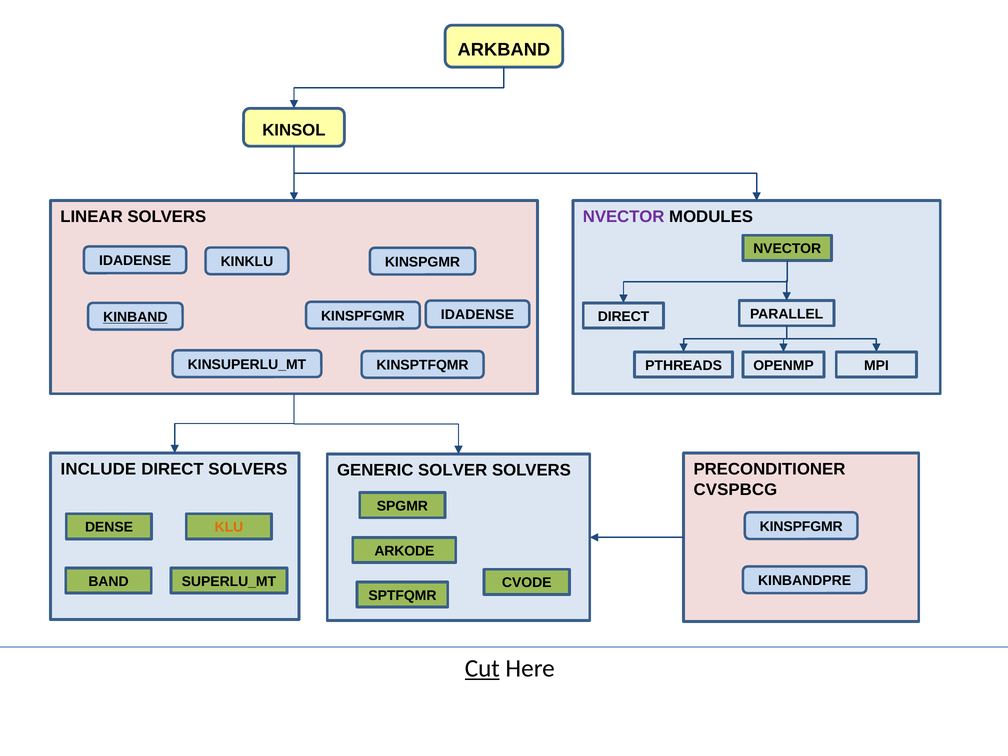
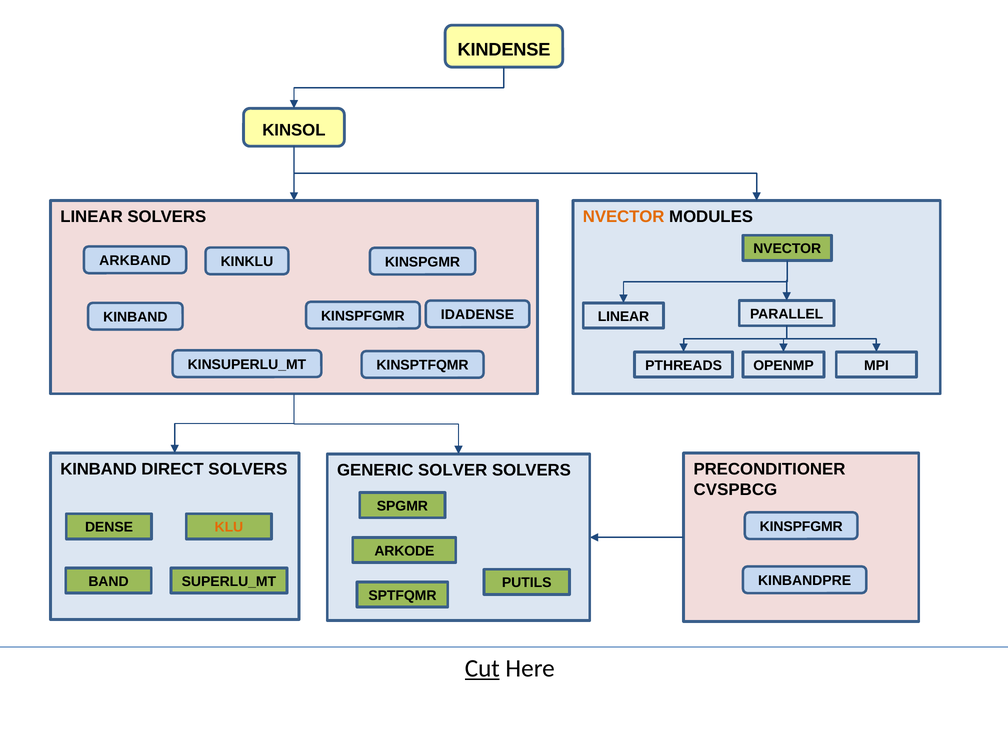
ARKBAND: ARKBAND -> KINDENSE (504, 50)
NVECTOR colour: purple -> orange (624, 217)
IDADENSE: IDADENSE -> ARKBAND (135, 261)
DIRECT: DIRECT -> LINEAR (623, 316)
KINBAND underline: present -> none (135, 317)
INCLUDE: INCLUDE -> KINBAND (99, 469)
CVODE: CVODE -> PUTILS (527, 583)
